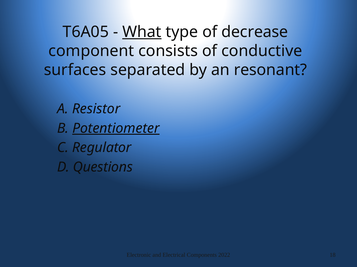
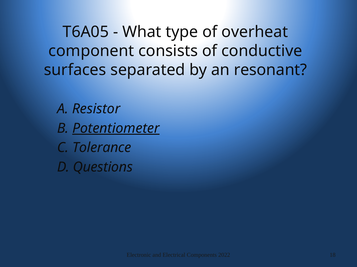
What underline: present -> none (142, 32)
decrease: decrease -> overheat (255, 32)
Regulator: Regulator -> Tolerance (102, 148)
